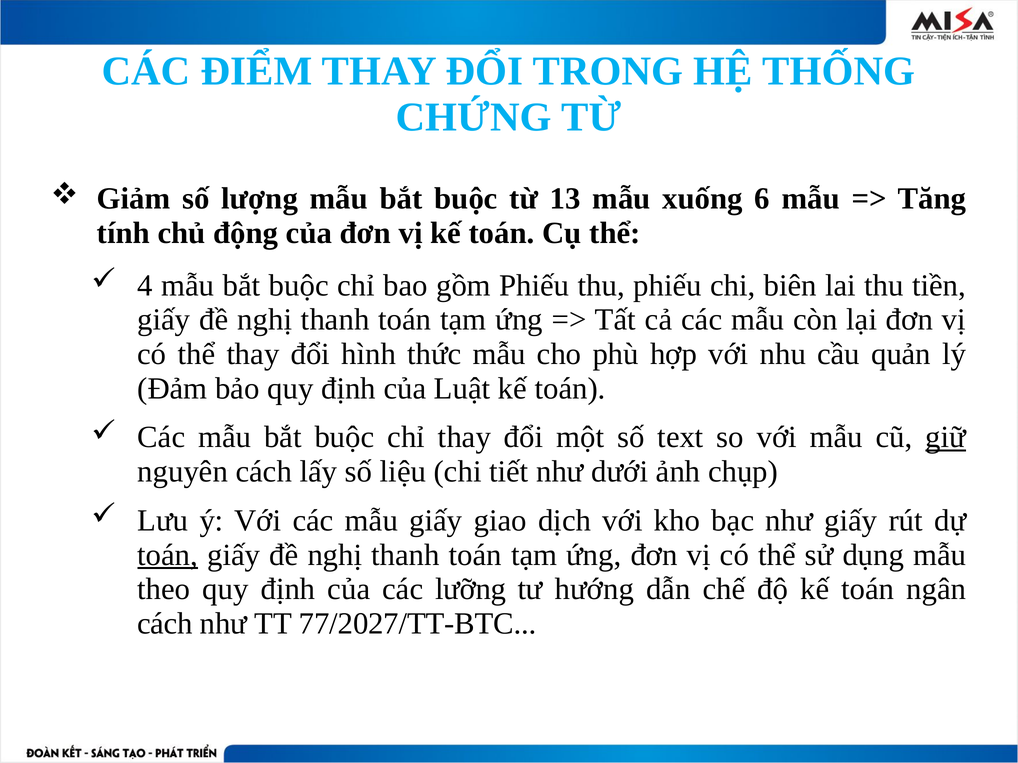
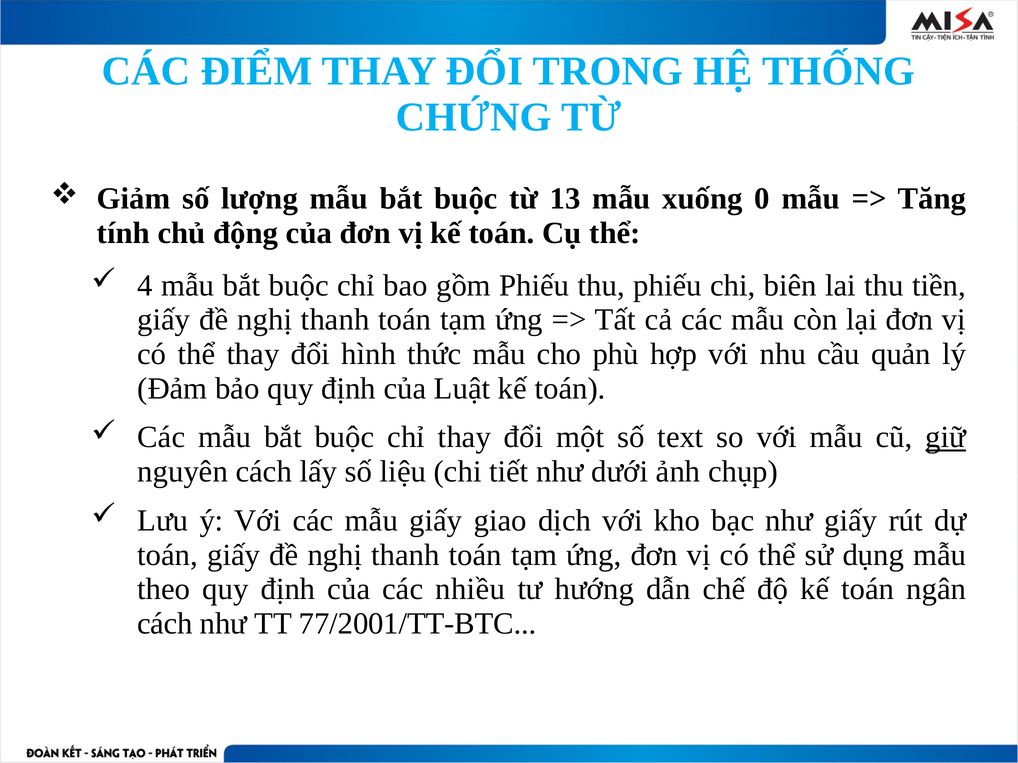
6: 6 -> 0 (762, 199)
toán underline: present -> none (168, 555)
lưỡng: lưỡng -> nhiều (470, 590)
77/2027/TT-BTC: 77/2027/TT-BTC -> 77/2001/TT-BTC (418, 624)
